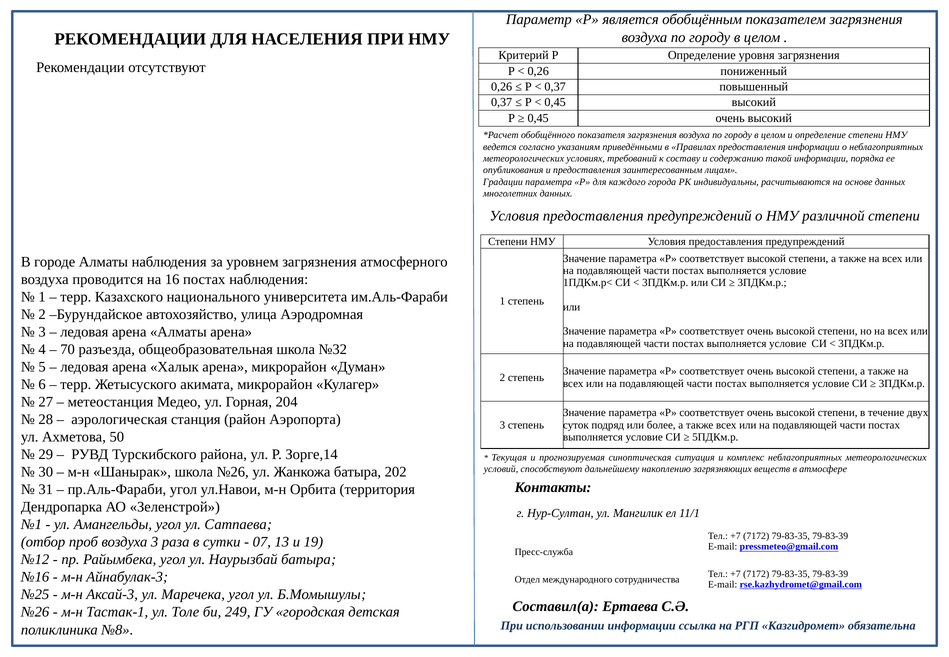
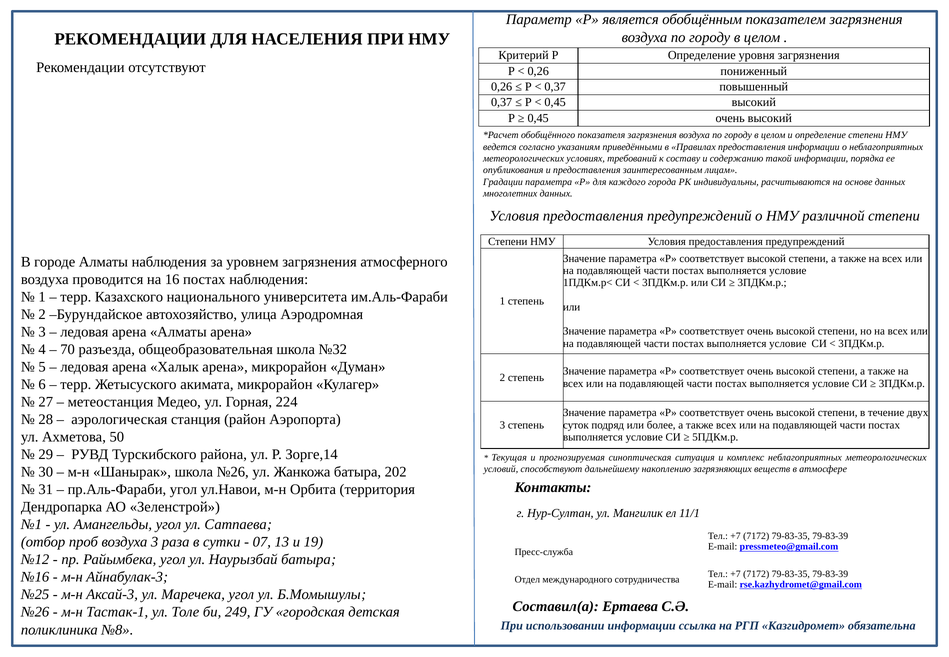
204: 204 -> 224 (287, 402)
